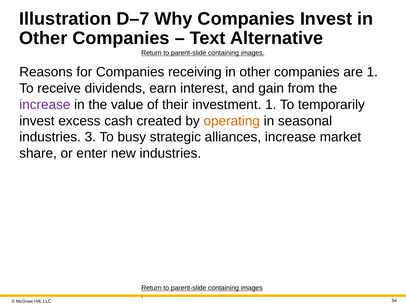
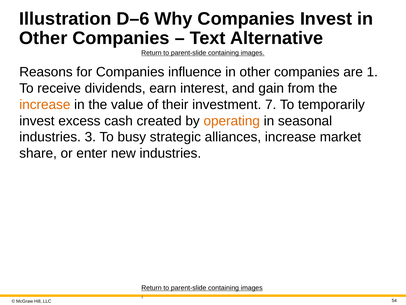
D–7: D–7 -> D–6 (133, 19)
receiving: receiving -> influence (195, 72)
increase colour: purple -> orange (45, 104)
investment 1: 1 -> 7 (271, 104)
